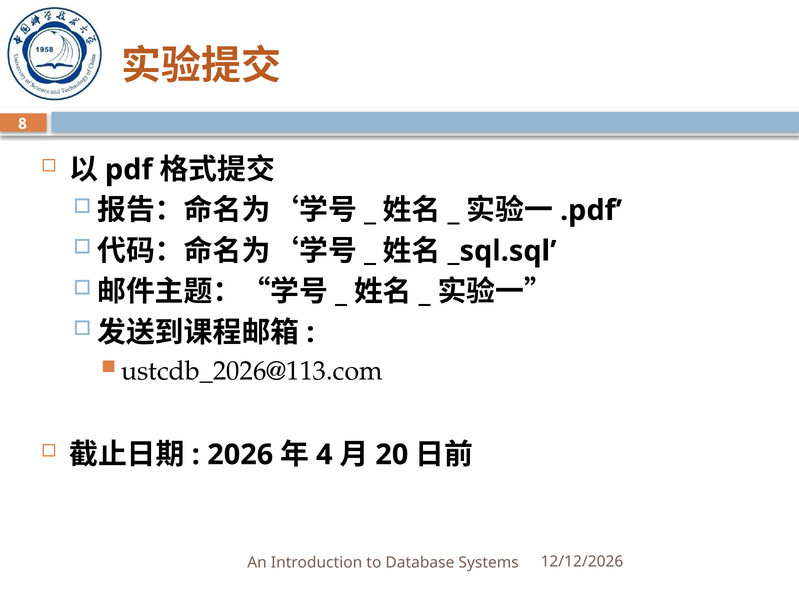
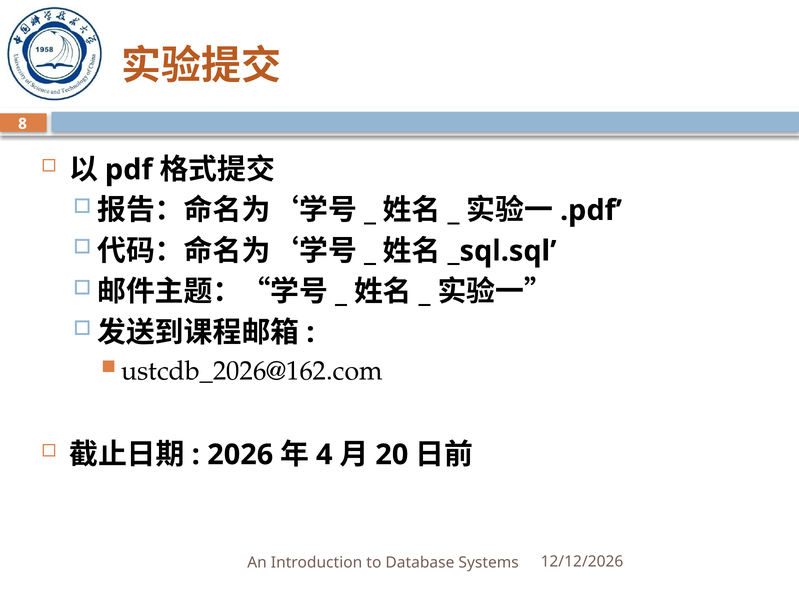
ustcdb_2026@113.com: ustcdb_2026@113.com -> ustcdb_2026@162.com (252, 371)
